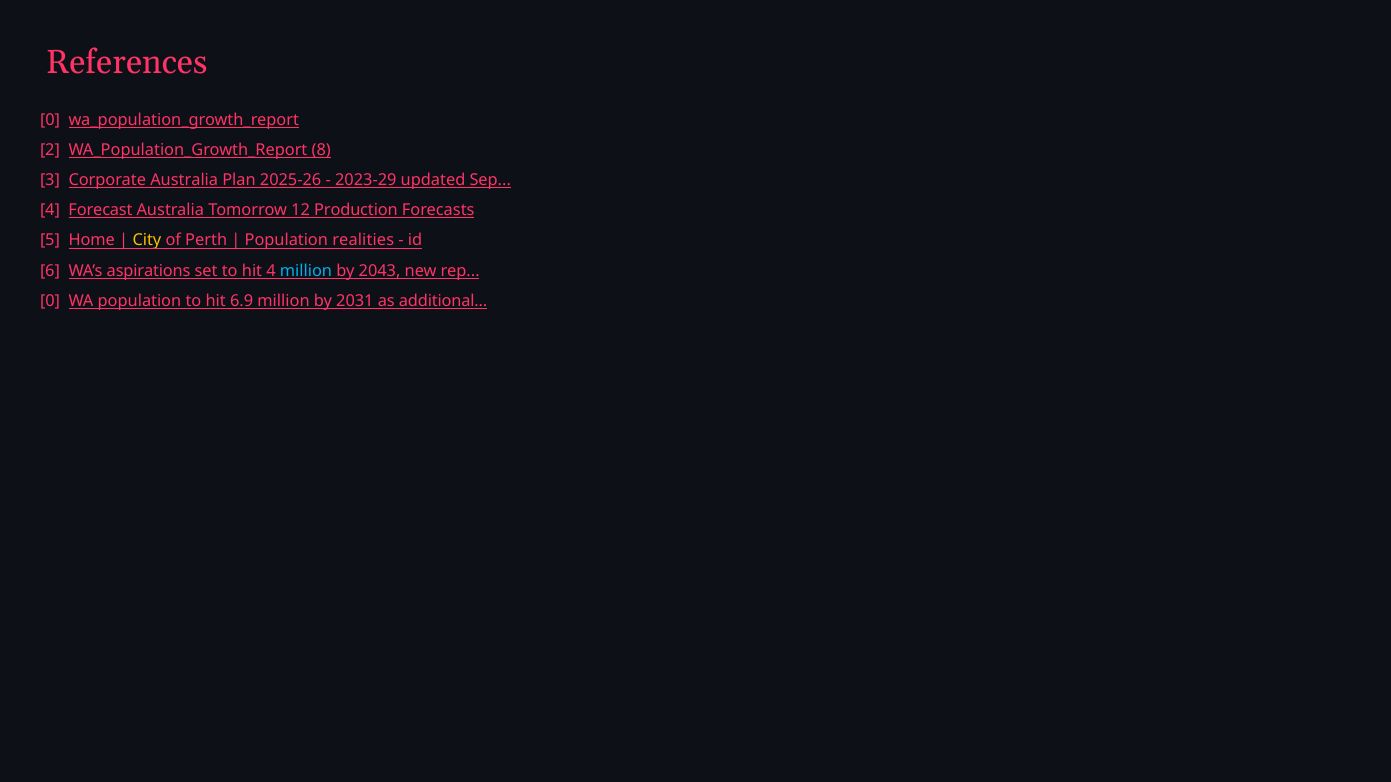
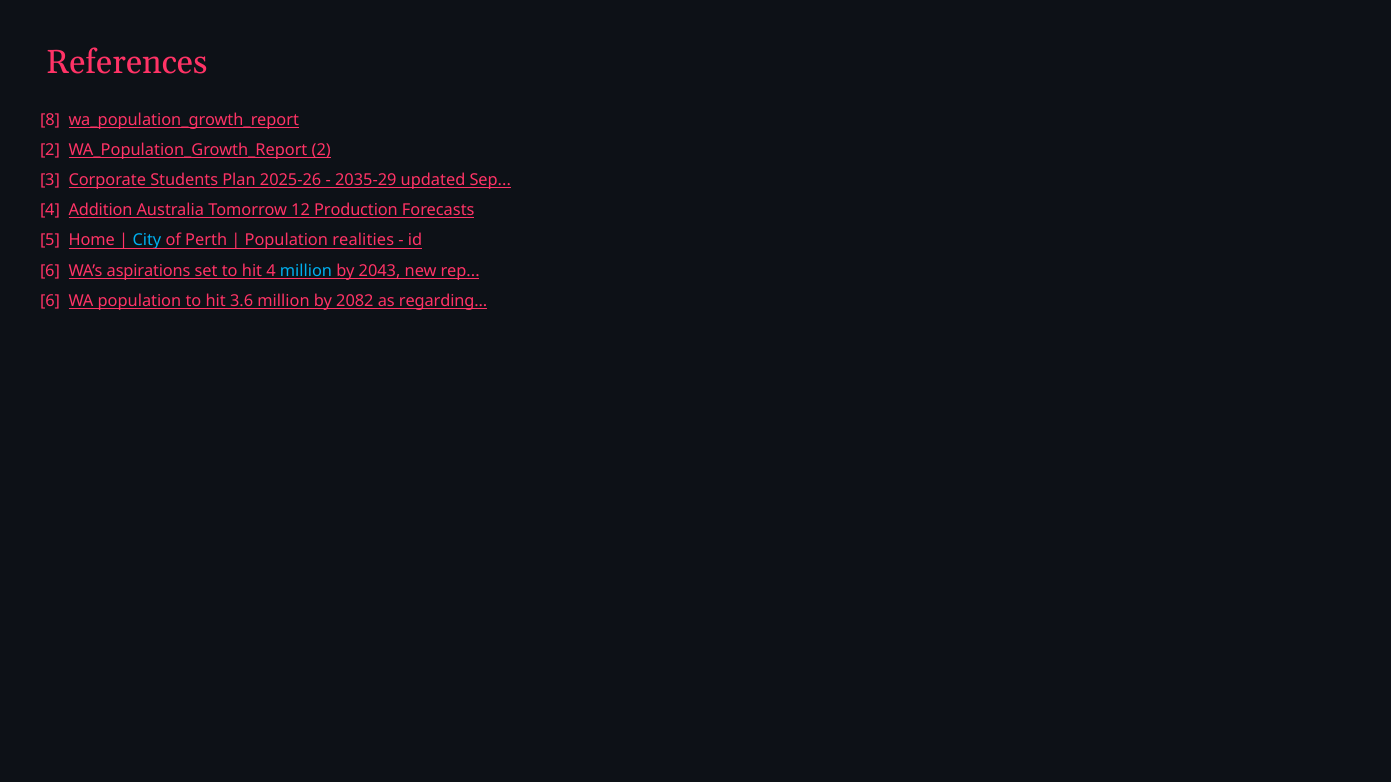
0: 0 -> 8 (50, 120)
2 WA_Population_Growth_Report 8: 8 -> 2 (321, 150)
Corporate Australia: Australia -> Students (184, 180)
2023-29: 2023-29 -> 2035-29 (366, 180)
Forecast: Forecast -> Addition (101, 210)
City colour: yellow -> light blue (147, 241)
0: 0 -> 6 (50, 301)
6.9: 6.9 -> 3.6 (242, 301)
2031: 2031 -> 2082 (355, 301)
additional: additional -> regarding (443, 301)
